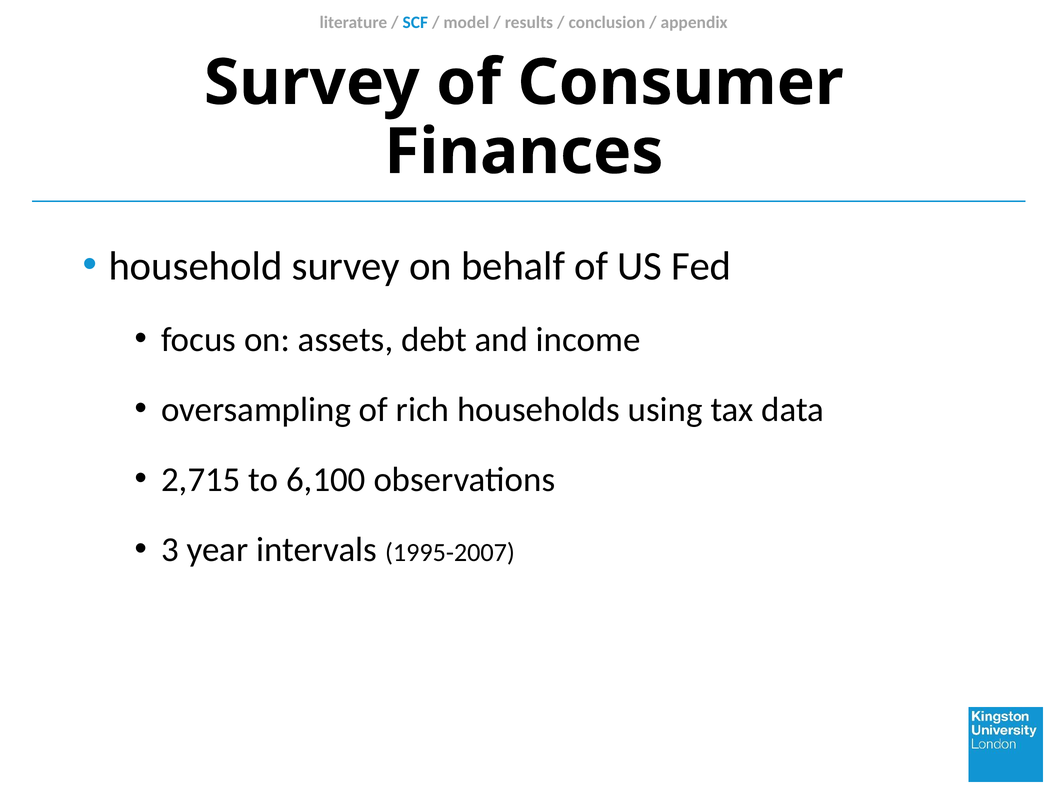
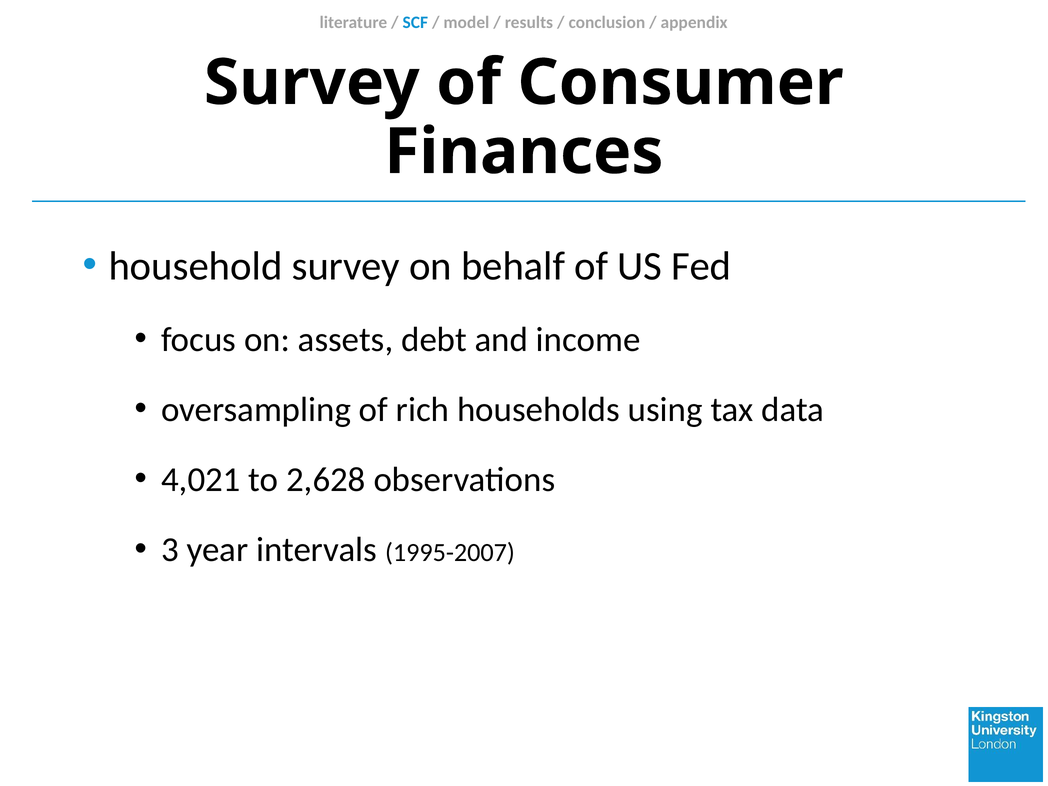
2,715: 2,715 -> 4,021 (201, 480)
6,100: 6,100 -> 2,628 (326, 480)
